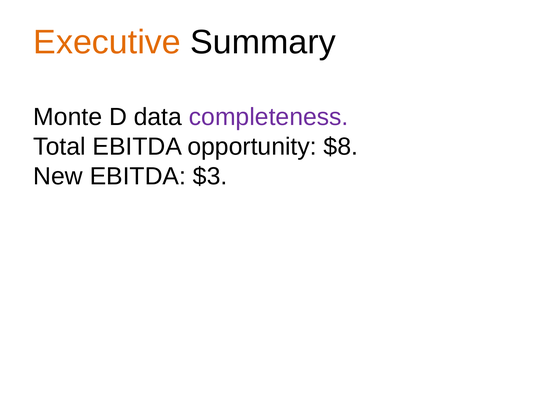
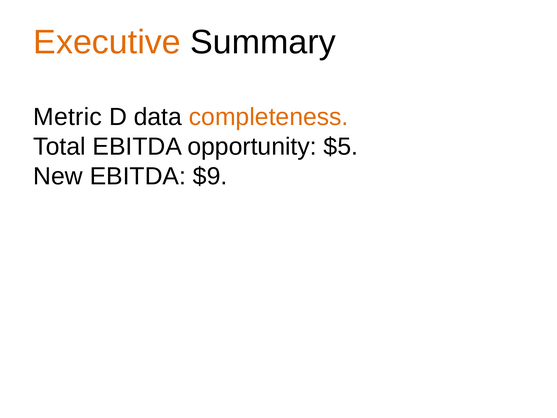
Monte: Monte -> Metric (68, 117)
completeness colour: purple -> orange (269, 117)
$8: $8 -> $5 (341, 147)
$3: $3 -> $9 (210, 176)
